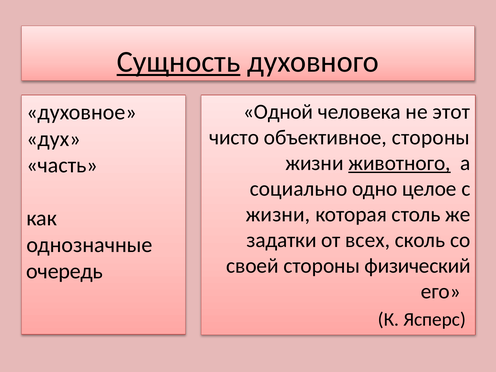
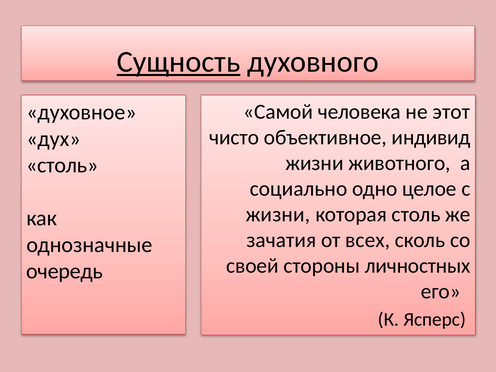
Одной: Одной -> Самой (278, 112)
объективное стороны: стороны -> индивид (431, 137)
животного underline: present -> none (400, 163)
часть: часть -> столь (62, 165)
задатки: задатки -> зачатия (281, 240)
физический: физический -> личностных (418, 266)
